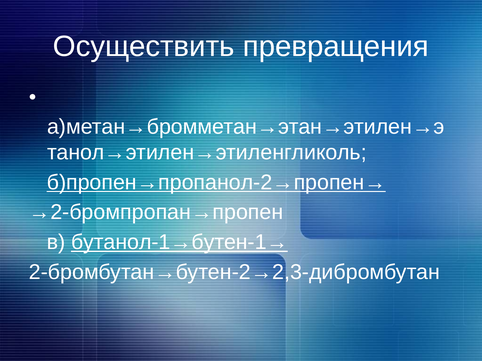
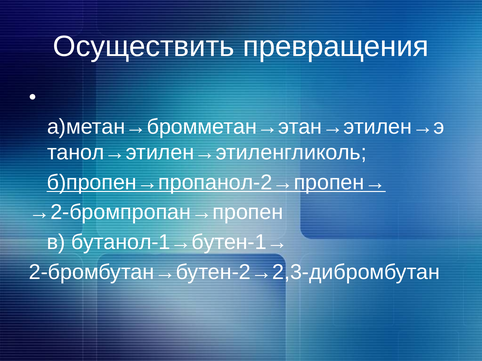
бутанол-1→бутен-1→ underline: present -> none (180, 243)
